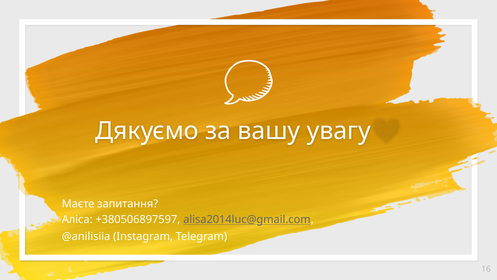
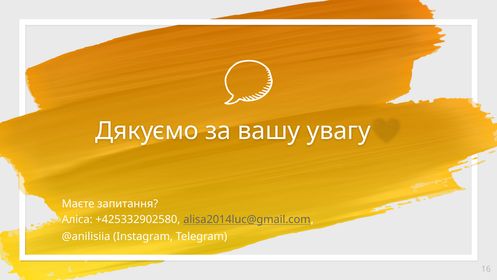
+380506897597: +380506897597 -> +425332902580 (138, 219)
